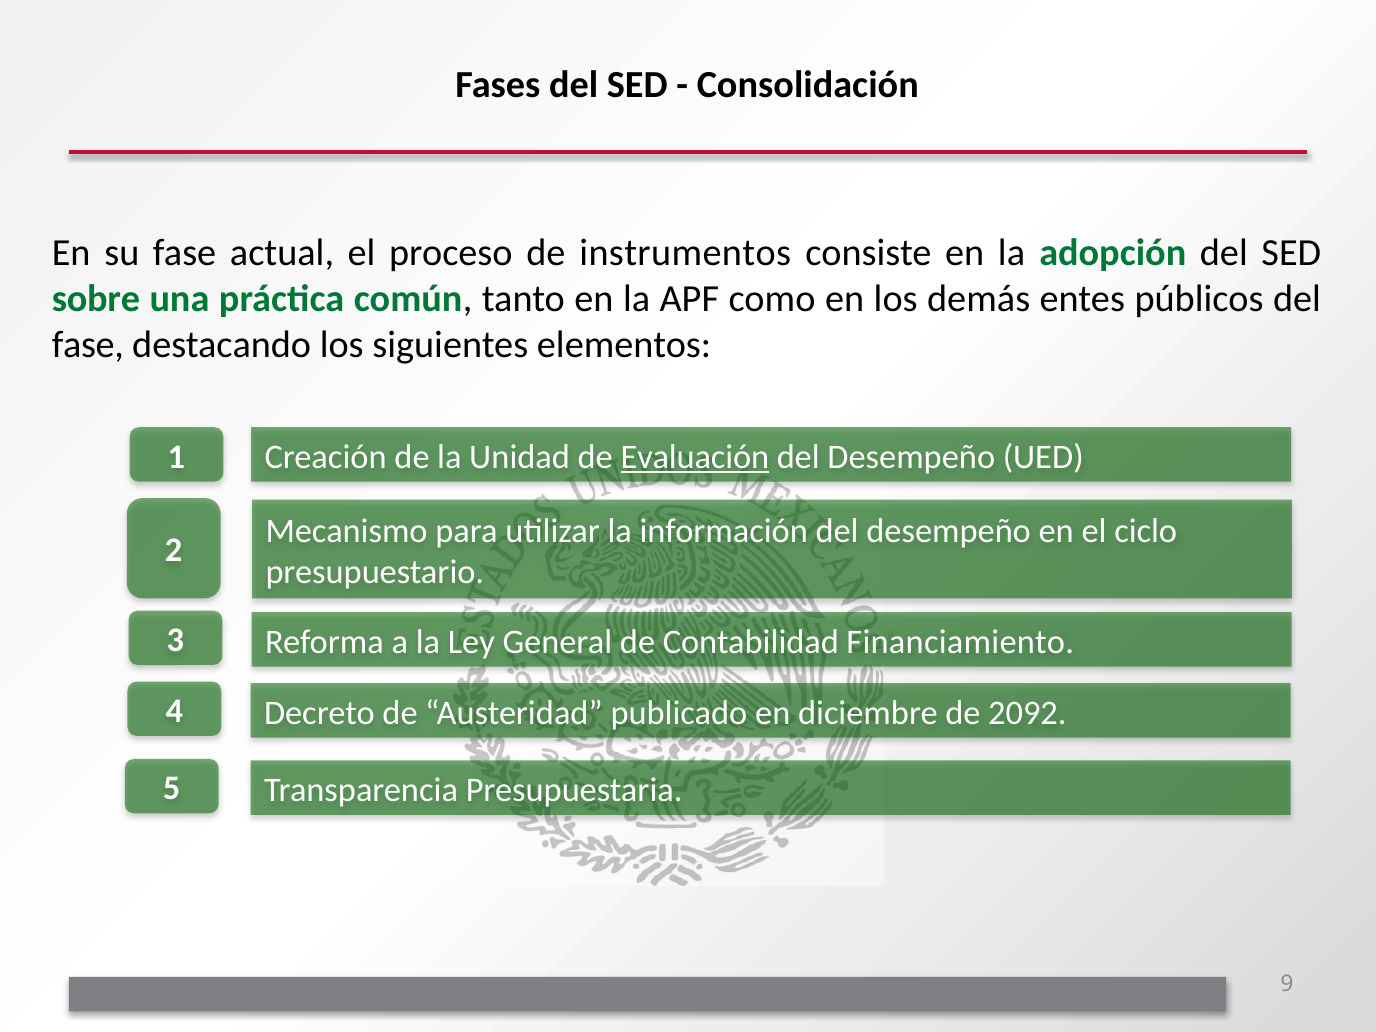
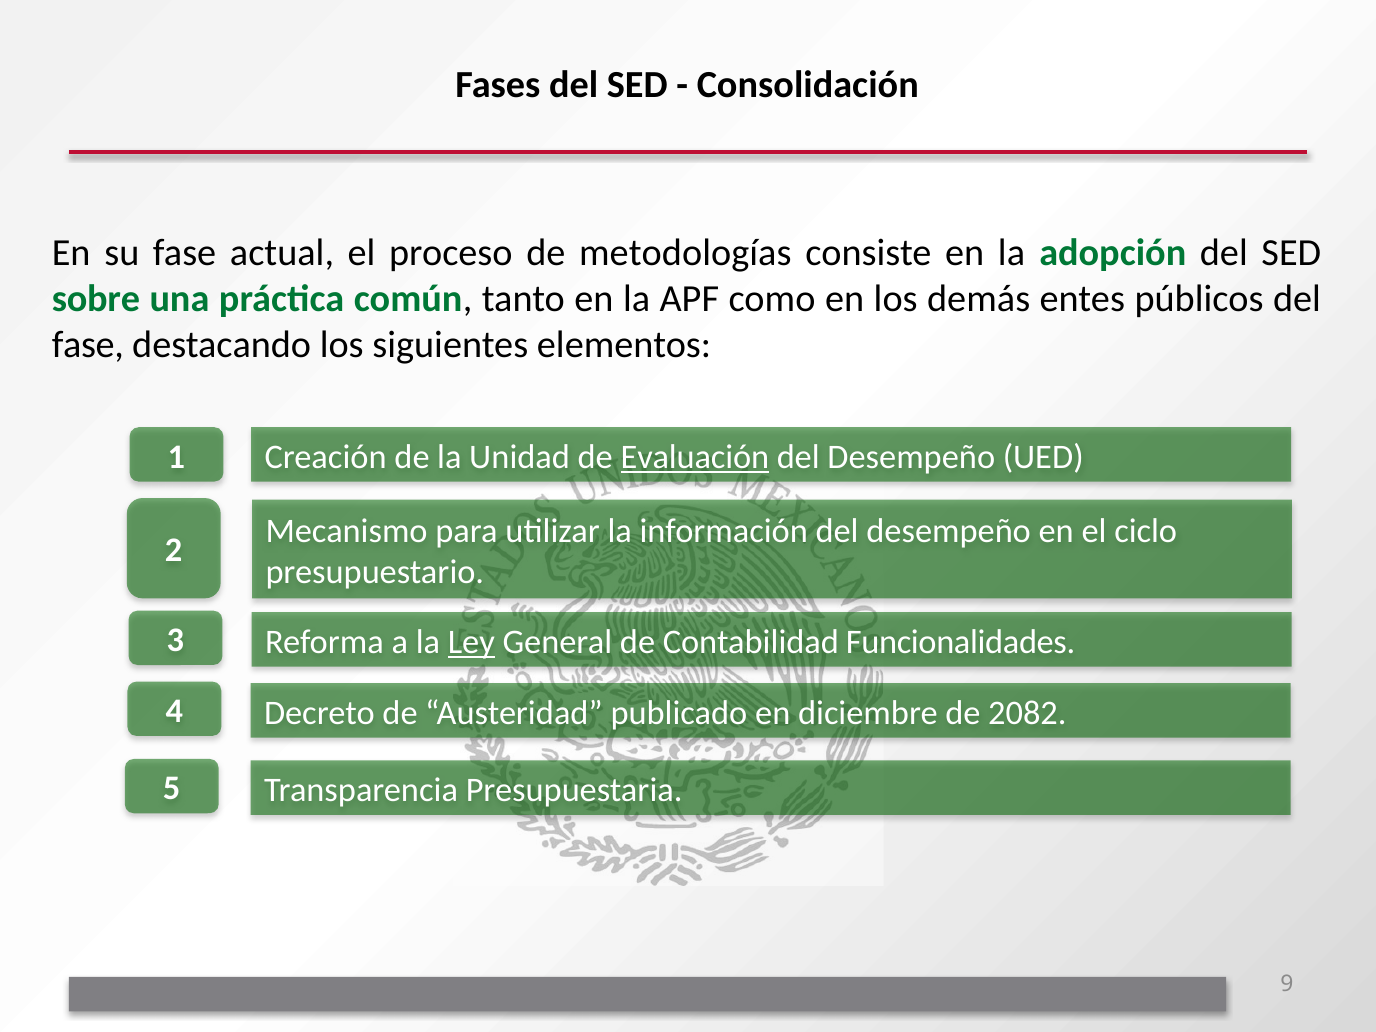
instrumentos: instrumentos -> metodologías (685, 253)
Ley underline: none -> present (471, 642)
Financiamiento: Financiamiento -> Funcionalidades (961, 642)
2092: 2092 -> 2082 (1027, 713)
